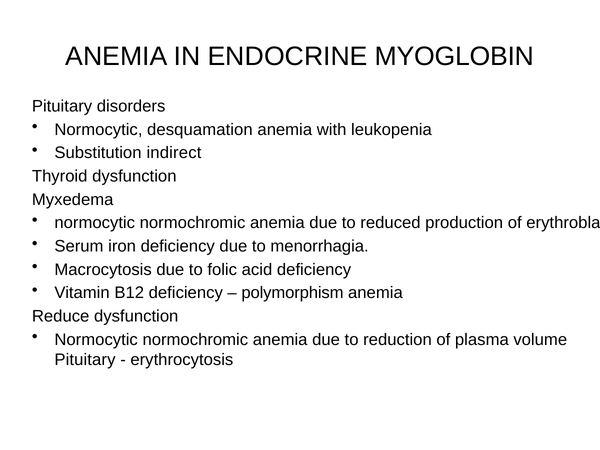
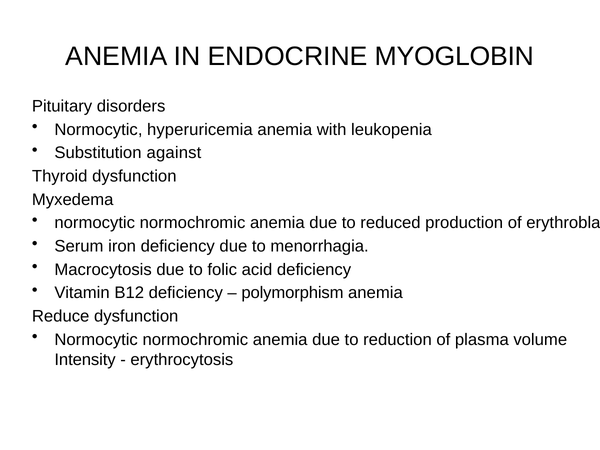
desquamation: desquamation -> hyperuricemia (200, 130)
indirect: indirect -> against (174, 153)
Pituitary: Pituitary -> Intensity (85, 360)
